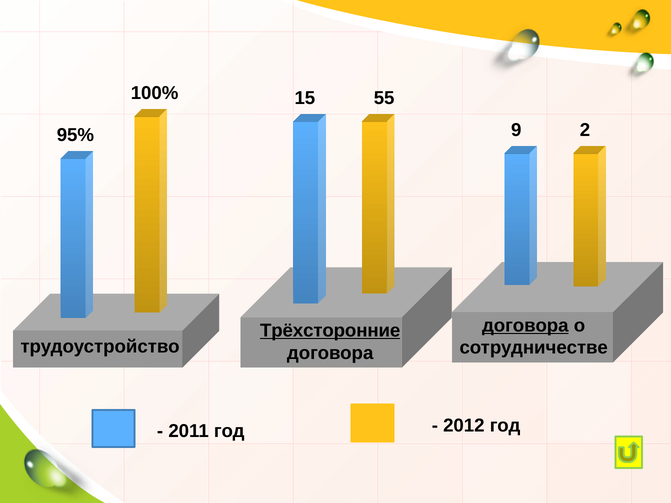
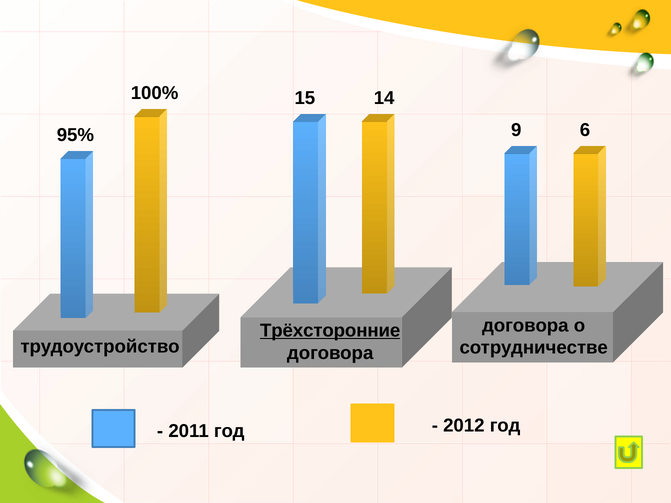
55: 55 -> 14 (384, 98)
2: 2 -> 6 (585, 130)
договора underline: present -> none (525, 326)
